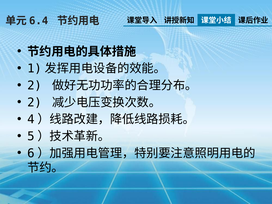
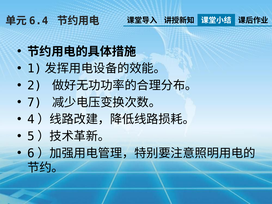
2: 2 -> 7 (35, 102)
